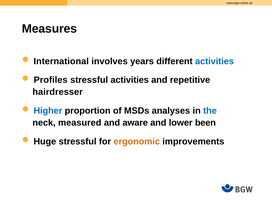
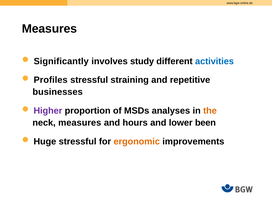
International: International -> Significantly (61, 61)
years: years -> study (142, 61)
stressful activities: activities -> straining (130, 80)
hairdresser: hairdresser -> businesses (58, 92)
Higher colour: blue -> purple (48, 111)
the colour: blue -> orange (210, 111)
neck measured: measured -> measures (80, 123)
aware: aware -> hours (135, 123)
